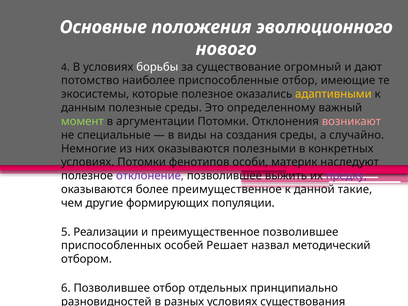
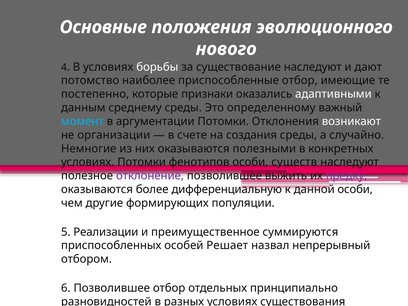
существование огромный: огромный -> наследуют (313, 67)
экосистемы: экосистемы -> постепенно (95, 94)
которые полезное: полезное -> признаки (207, 94)
адаптивными colour: yellow -> white (333, 94)
полезные: полезные -> среднему (135, 108)
момент colour: light green -> light blue (82, 121)
возникают colour: pink -> white (351, 121)
специальные: специальные -> организации (114, 135)
в виды: виды -> счете (192, 135)
материк: материк -> существ (294, 162)
более преимущественное: преимущественное -> дифференциальную (227, 189)
данной такие: такие -> особи (355, 189)
преимущественное позволившее: позволившее -> суммируются (300, 232)
методический: методический -> непрерывный (331, 246)
